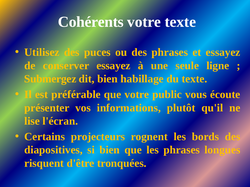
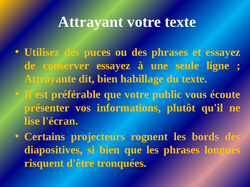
Cohérents: Cohérents -> Attrayant (91, 22)
Submergez: Submergez -> Attrayante (50, 79)
